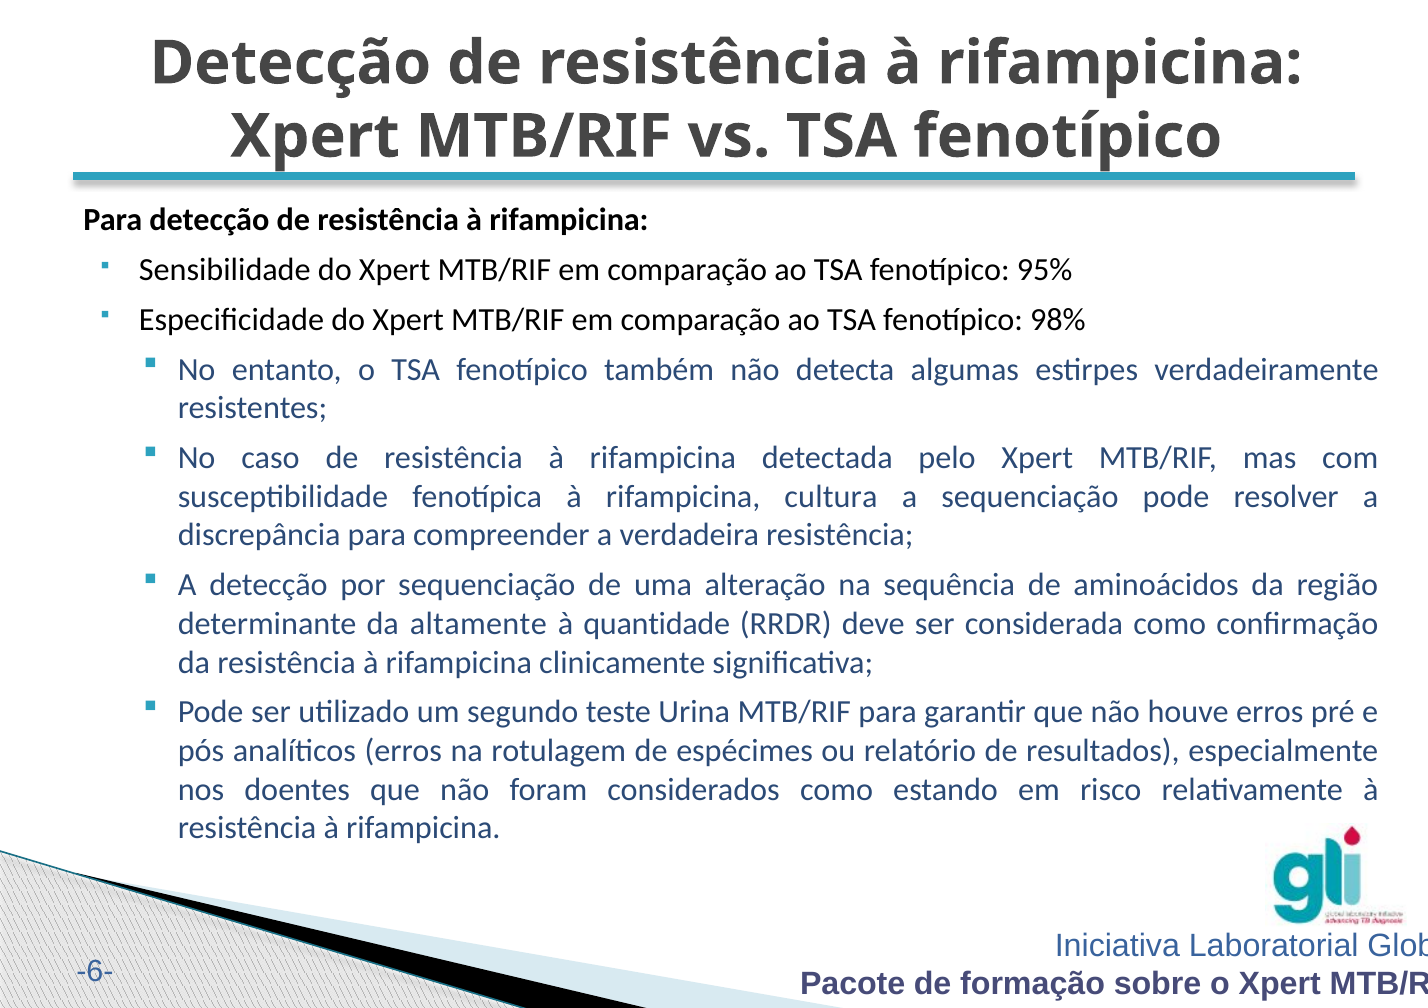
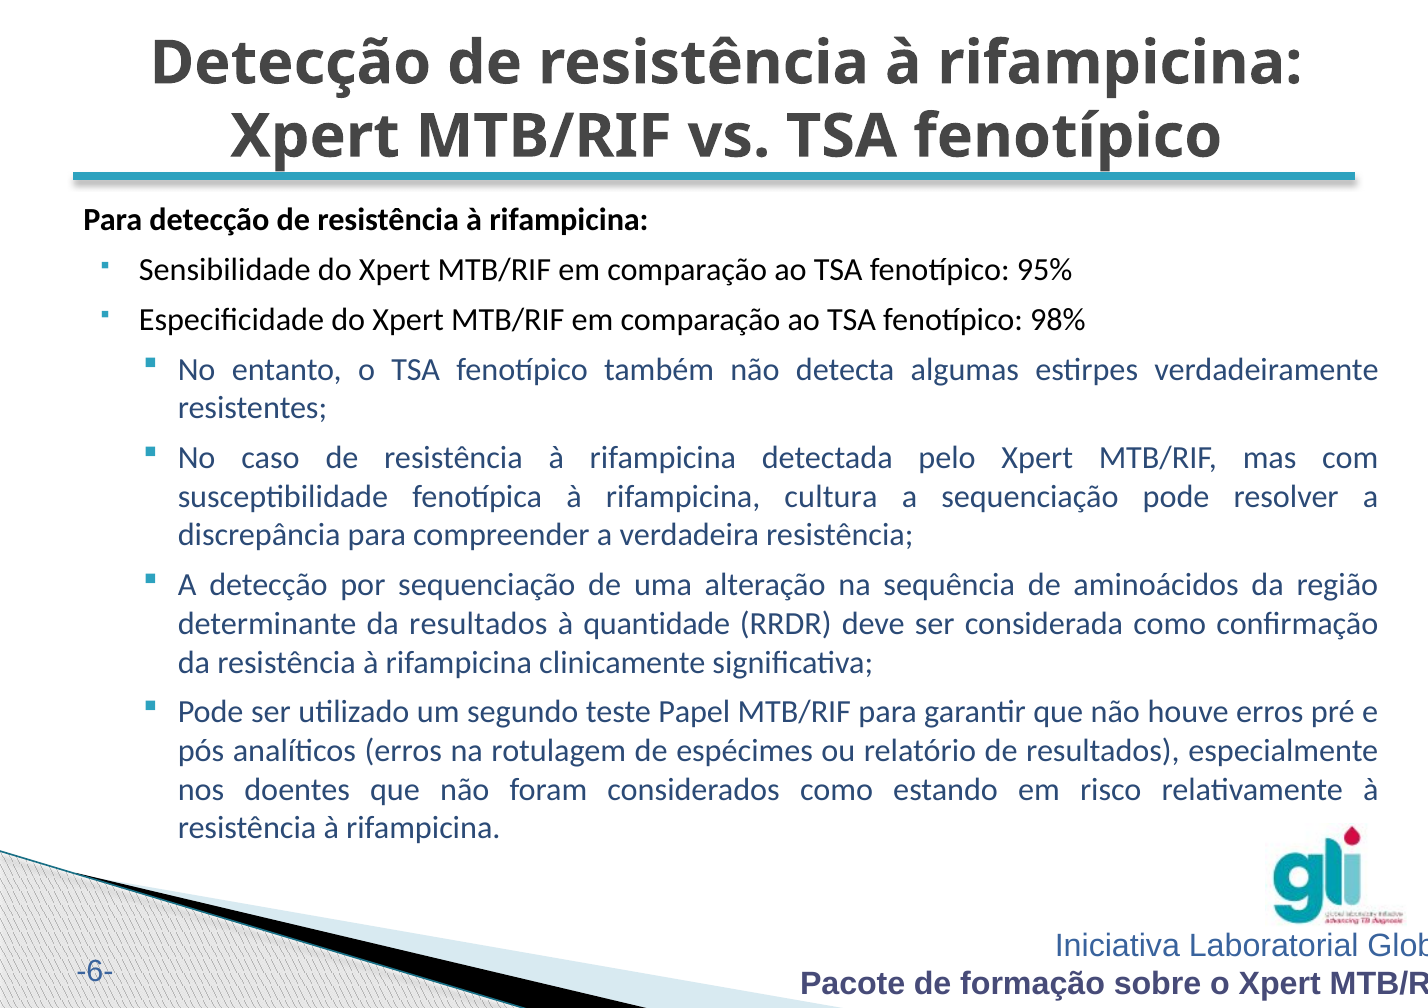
da altamente: altamente -> resultados (478, 624)
Urina: Urina -> Papel (694, 712)
